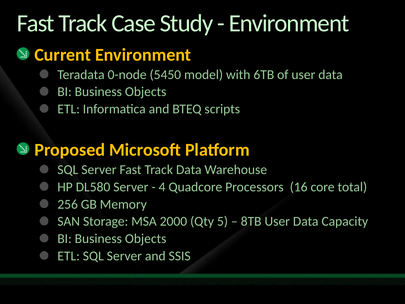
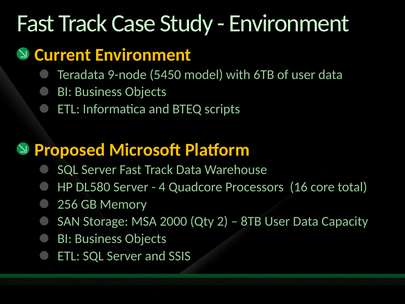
0-node: 0-node -> 9-node (127, 75)
5: 5 -> 2 (223, 221)
